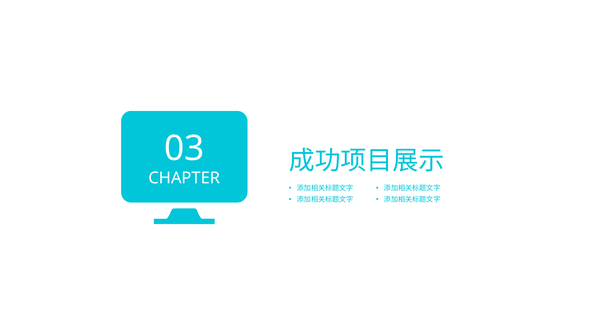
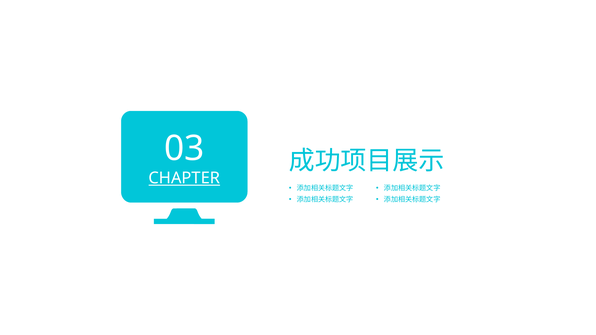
CHAPTER underline: none -> present (184, 178)
